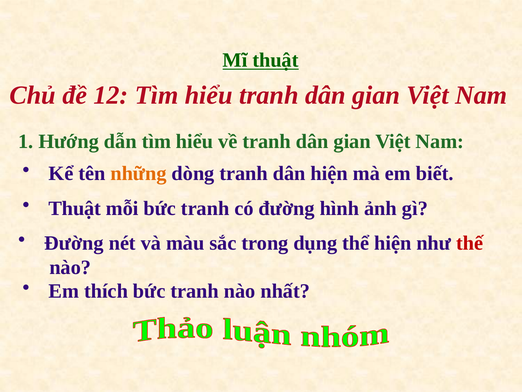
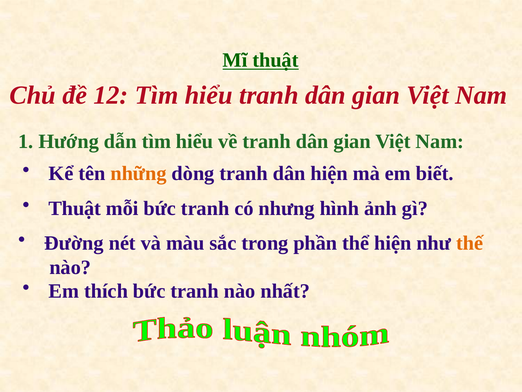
có đường: đường -> nhưng (287, 208)
dụng: dụng -> phần (315, 243)
thế colour: red -> orange (470, 243)
